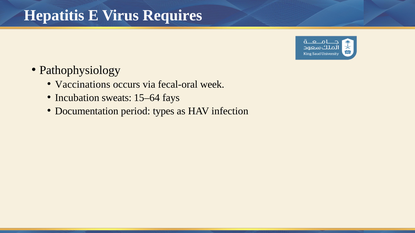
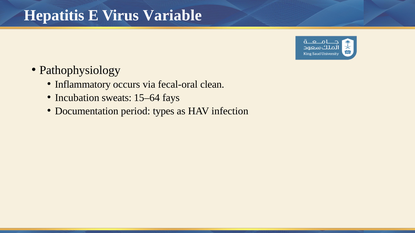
Requires: Requires -> Variable (172, 15)
Vaccinations: Vaccinations -> Inflammatory (83, 84)
week: week -> clean (212, 84)
